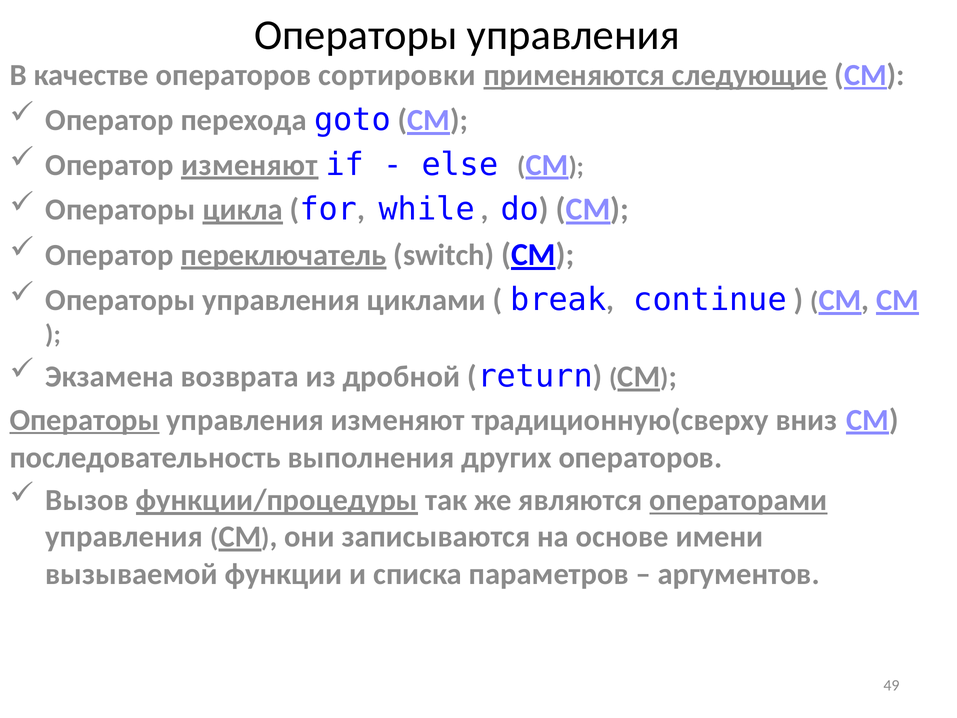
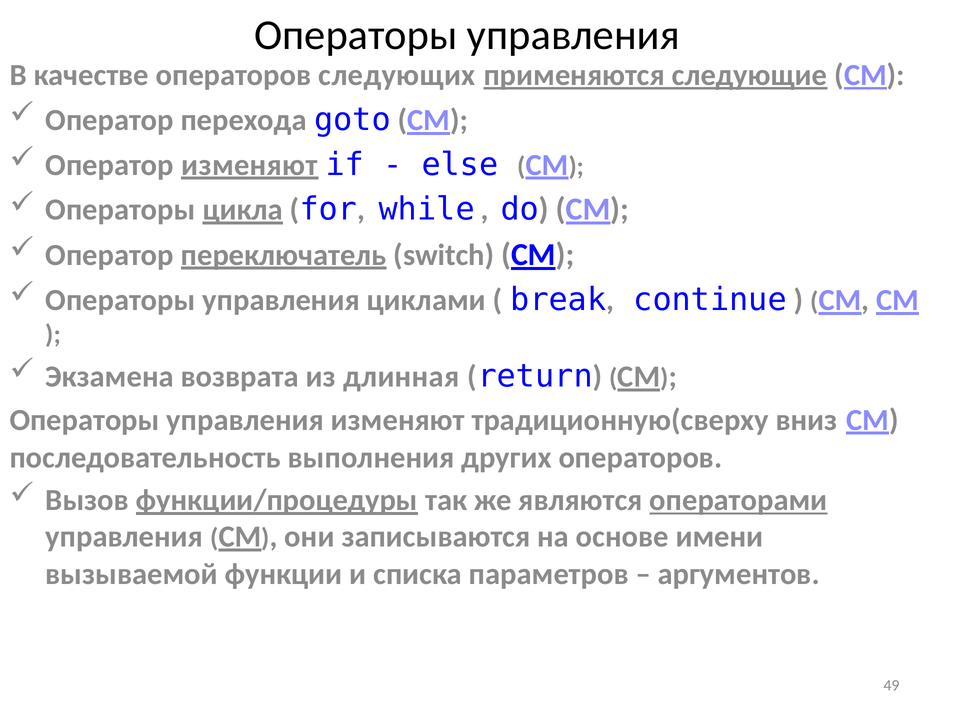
сортировки: сортировки -> следующих (397, 75)
дробной: дробной -> длинная (401, 377)
Операторы underline: present -> none (85, 420)
